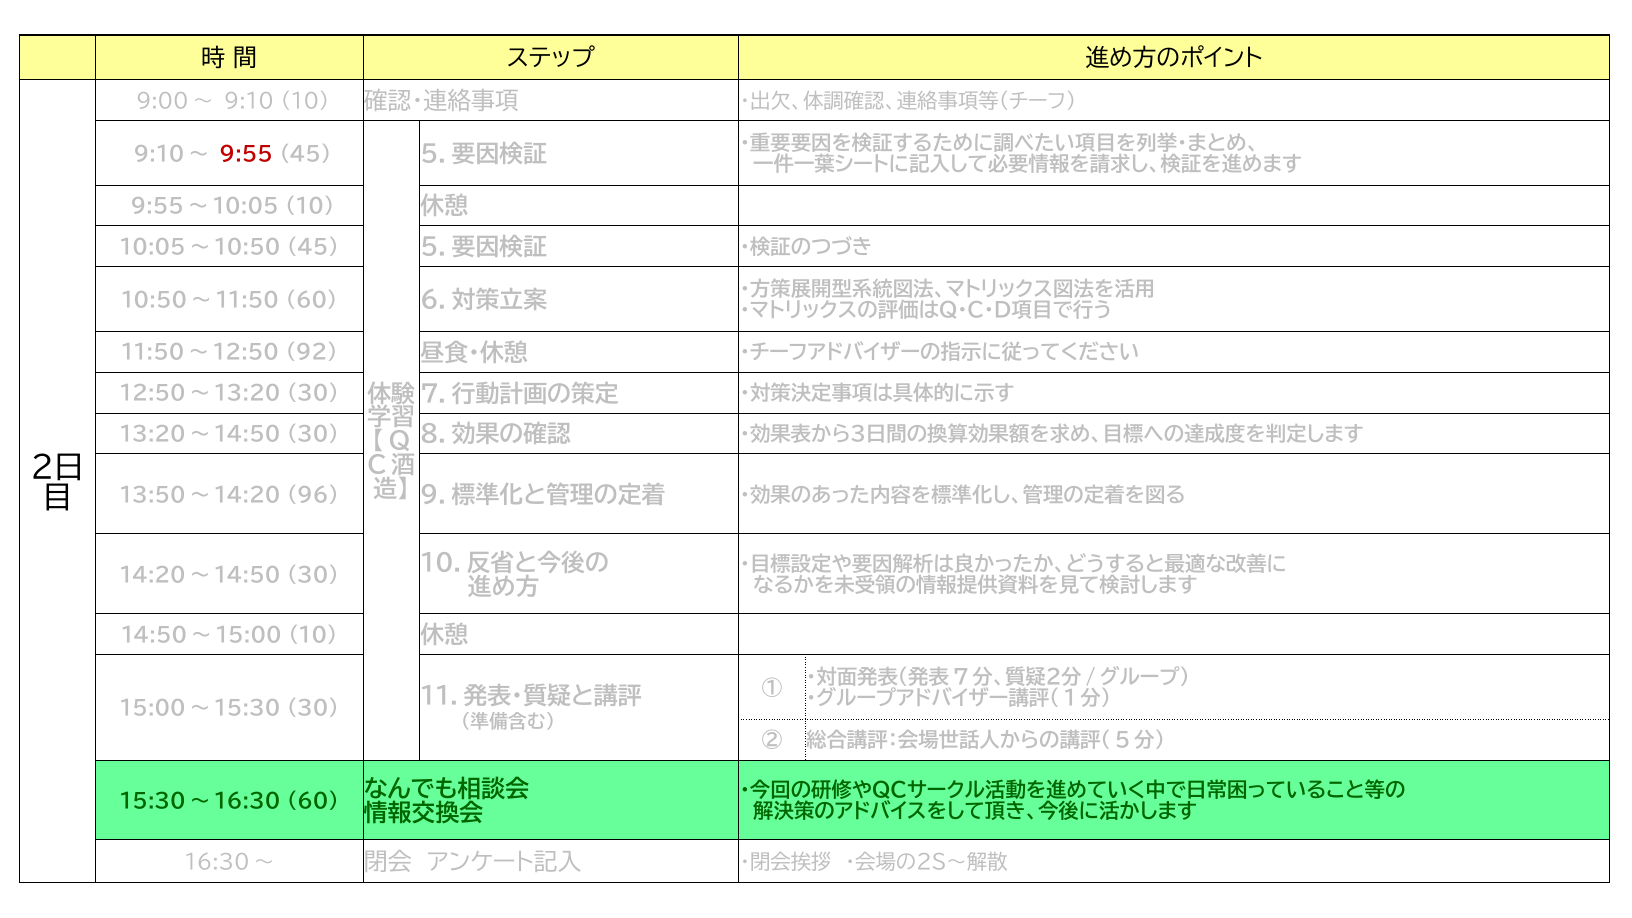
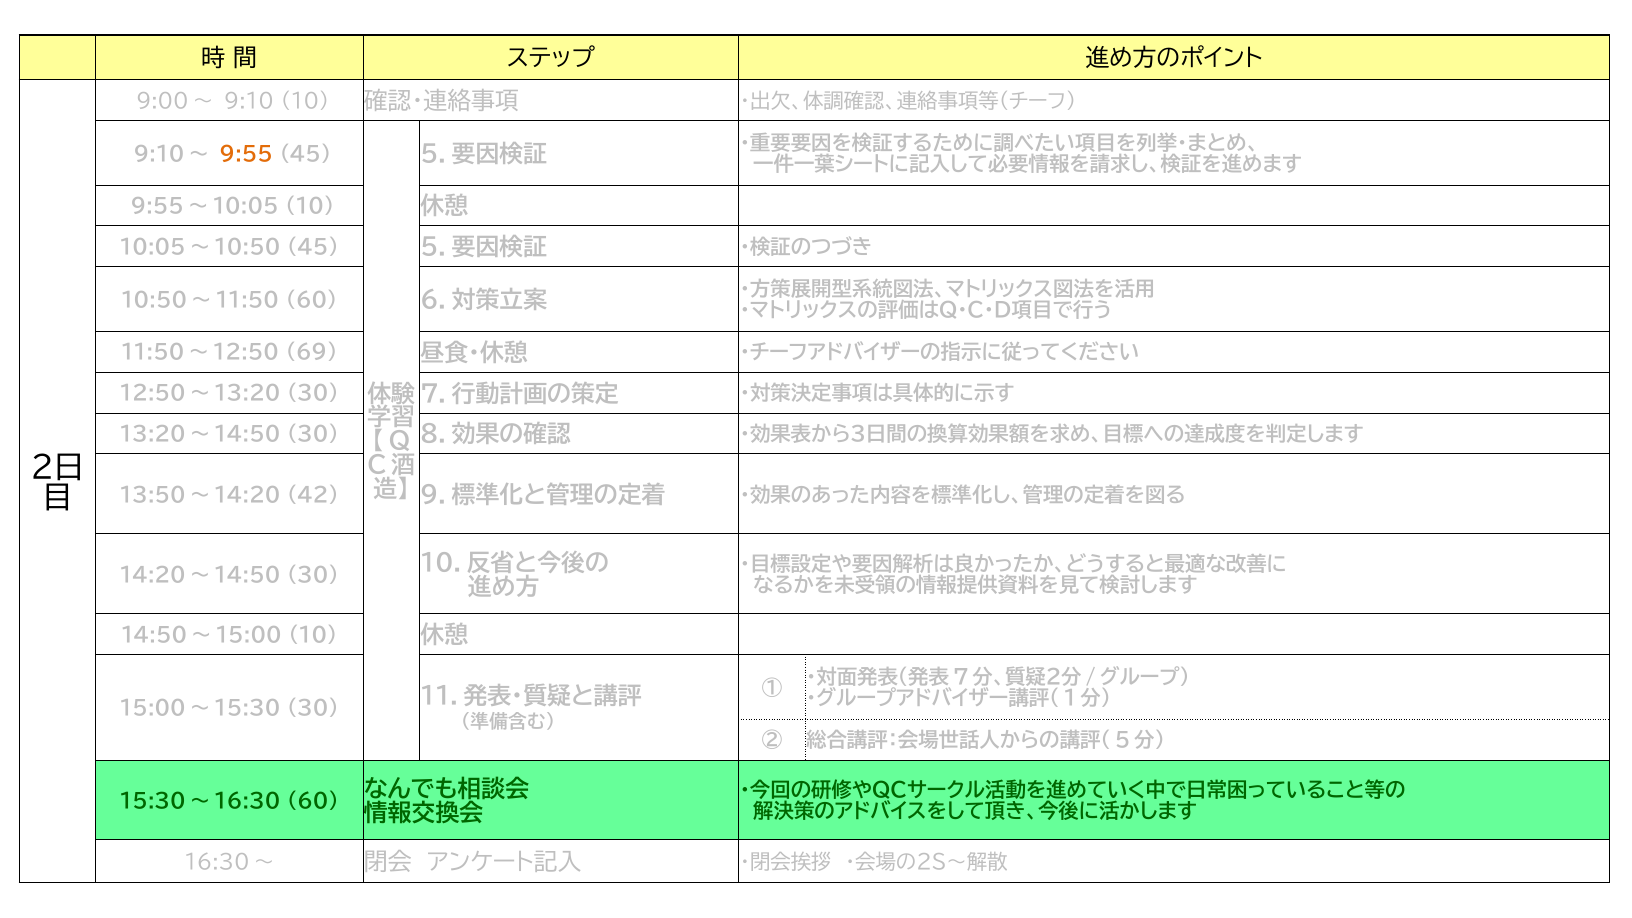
9:55 colour: red -> orange (246, 154)
92: 92 -> 69 (312, 353)
96: 96 -> 42 (313, 495)
